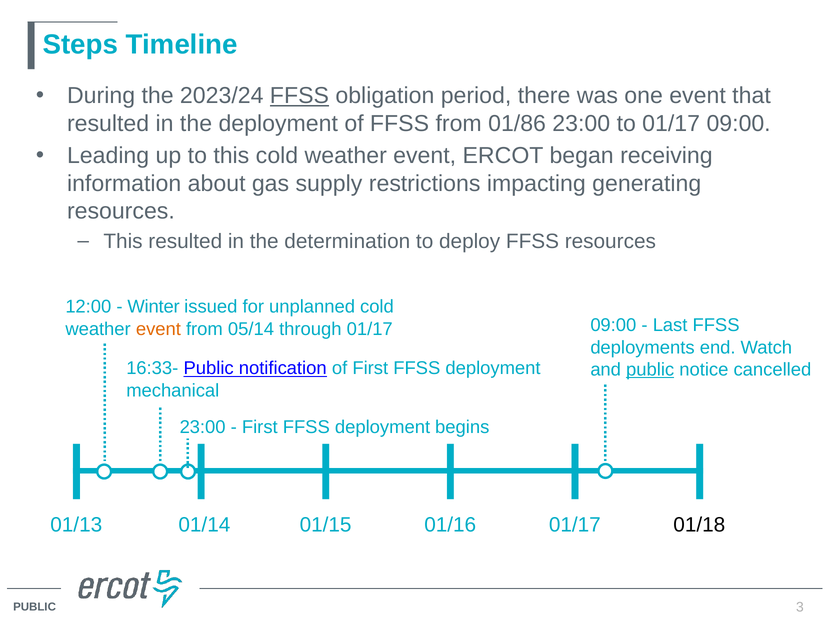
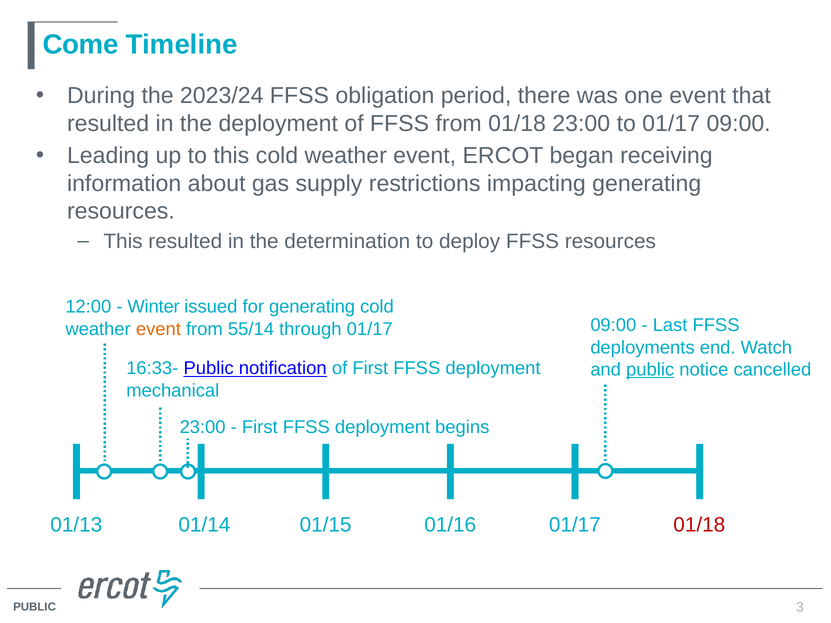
Steps: Steps -> Come (81, 45)
FFSS underline: present -> none (299, 96)
from 01/86: 01/86 -> 01/18 (517, 123)
for unplanned: unplanned -> generating (312, 307)
05/14: 05/14 -> 55/14 (251, 329)
01/18 colour: black -> red (699, 525)
